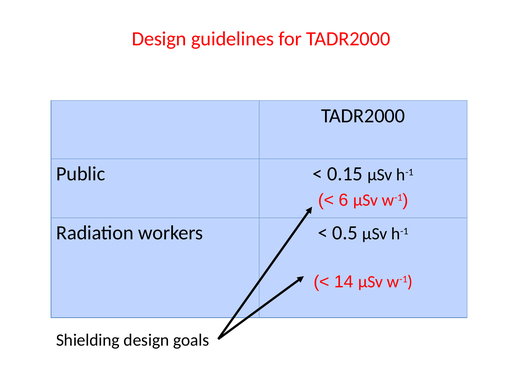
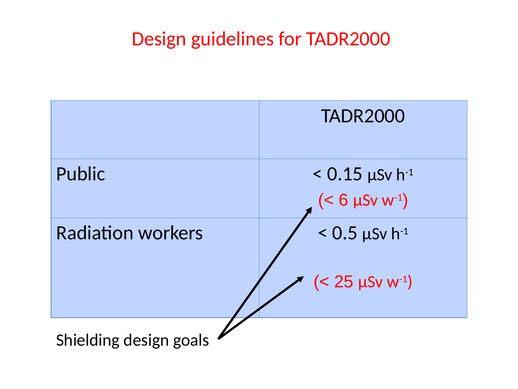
14: 14 -> 25 (344, 282)
